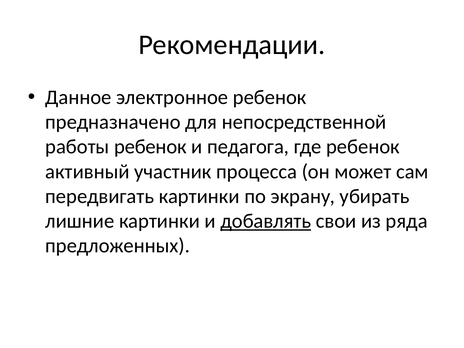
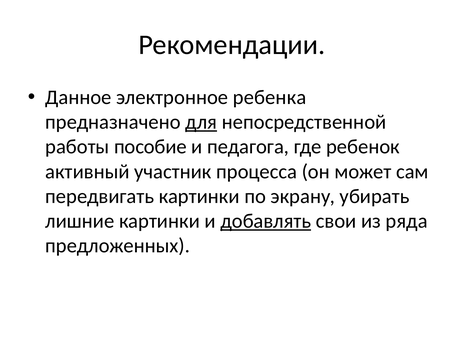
электронное ребенок: ребенок -> ребенка (270, 97)
для underline: none -> present (201, 122)
работы ребенок: ребенок -> пособие (150, 147)
